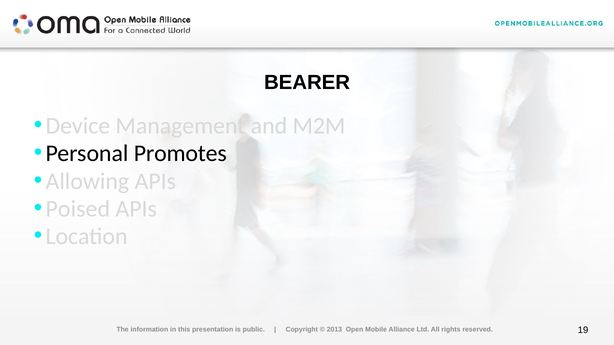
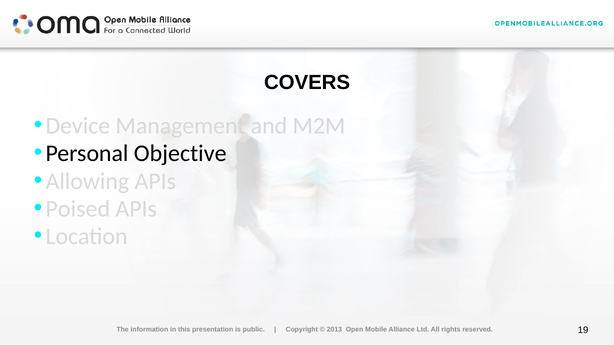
BEARER: BEARER -> COVERS (307, 83)
Promotes: Promotes -> Objective (180, 154)
